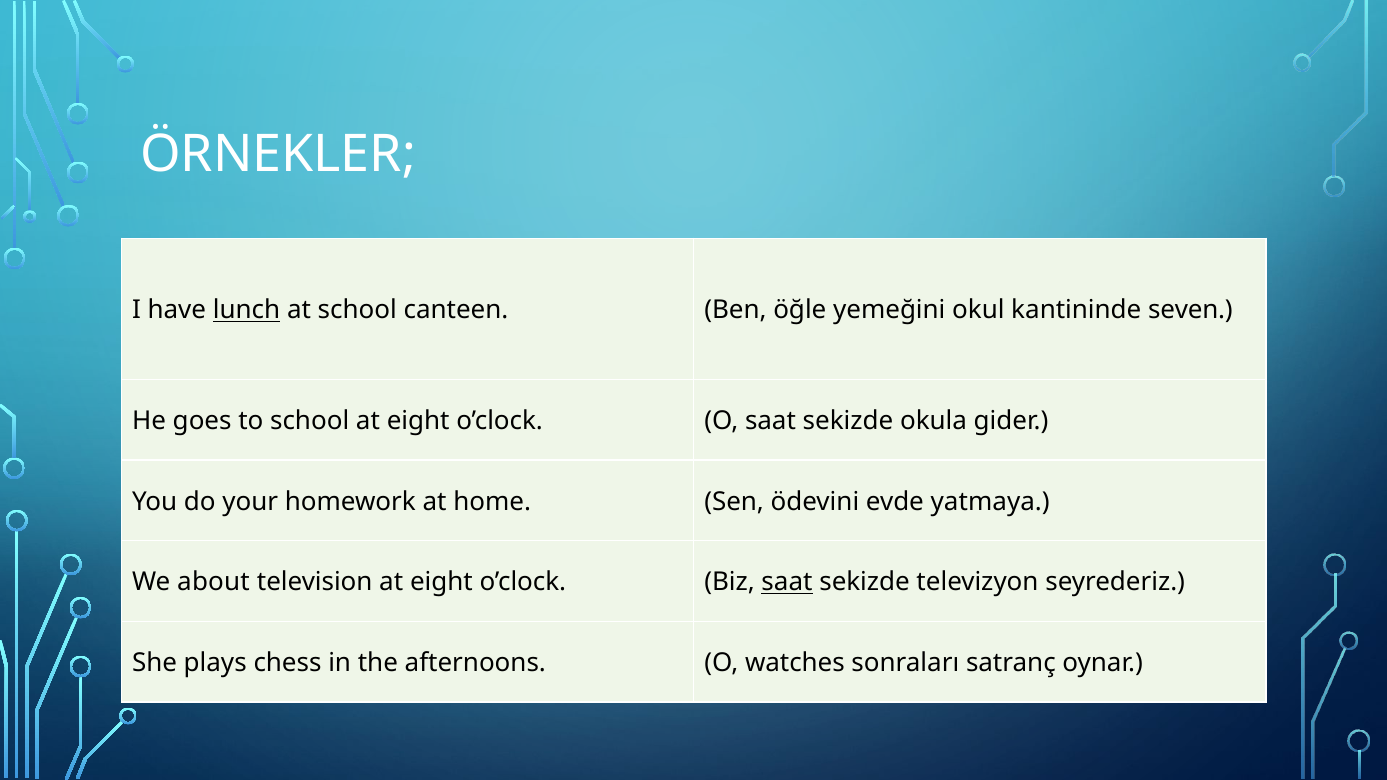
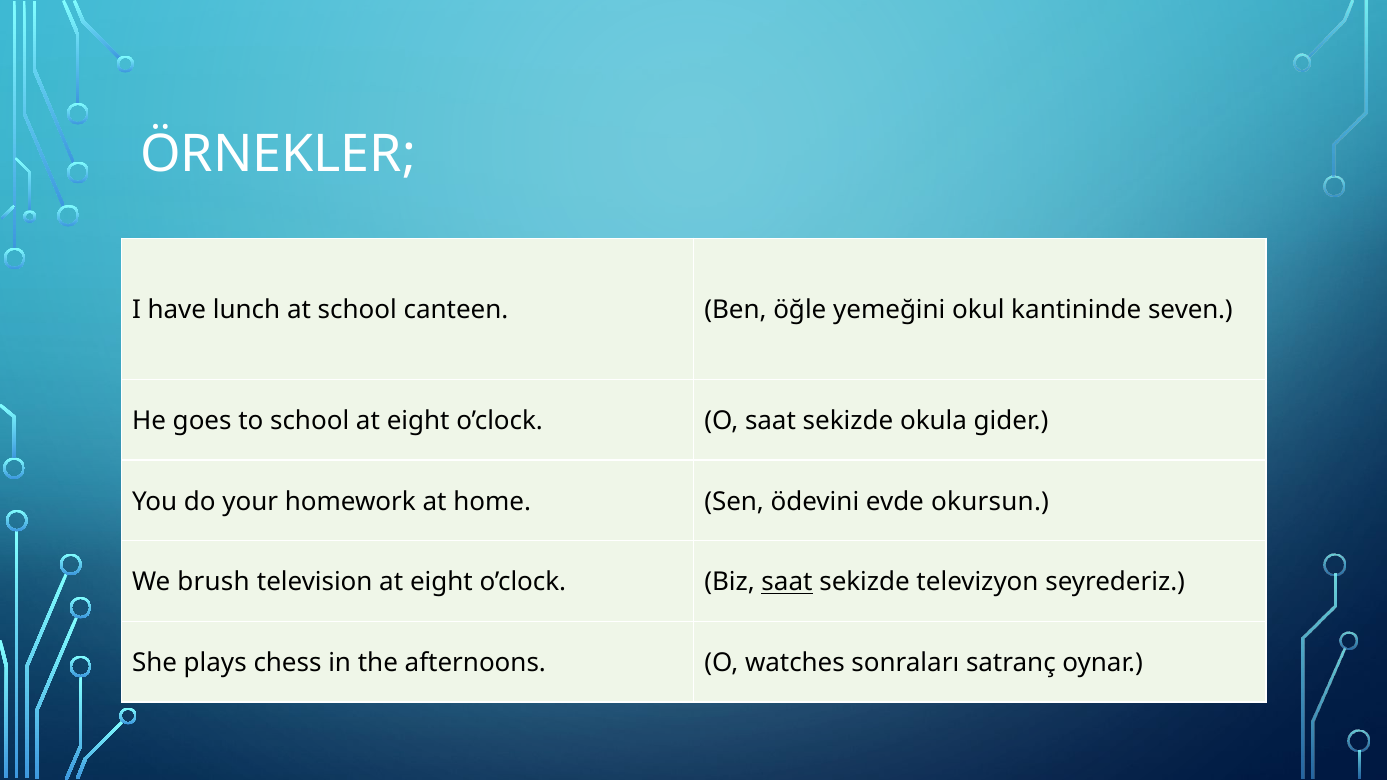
lunch underline: present -> none (247, 310)
yatmaya: yatmaya -> okursun (990, 502)
about: about -> brush (214, 583)
